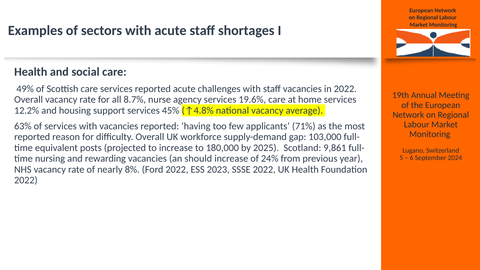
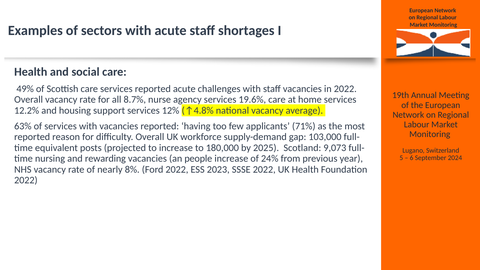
45%: 45% -> 12% (171, 110)
9,861: 9,861 -> 9,073 (335, 148)
should: should -> people (198, 159)
